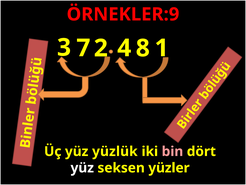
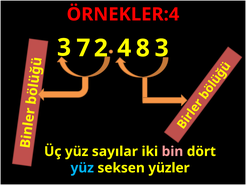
ÖRNEKLER:9: ÖRNEKLER:9 -> ÖRNEKLER:4 (123, 14)
1: 1 -> 3 (162, 48)
yüzlük: yüzlük -> sayılar (115, 151)
yüz colour: white -> light blue (82, 167)
